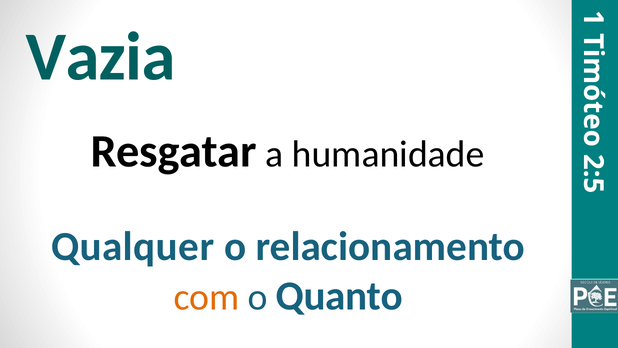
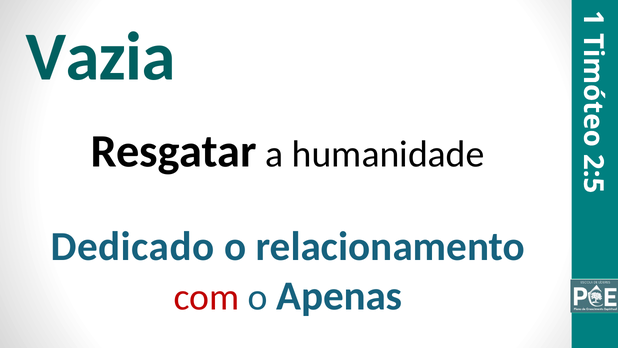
Qualquer: Qualquer -> Dedicado (133, 246)
com colour: orange -> red (206, 297)
Quanto: Quanto -> Apenas (339, 296)
